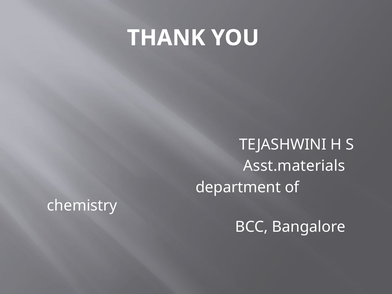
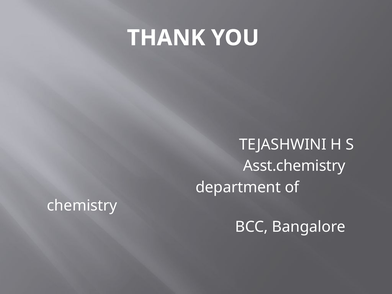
Asst.materials: Asst.materials -> Asst.chemistry (294, 166)
